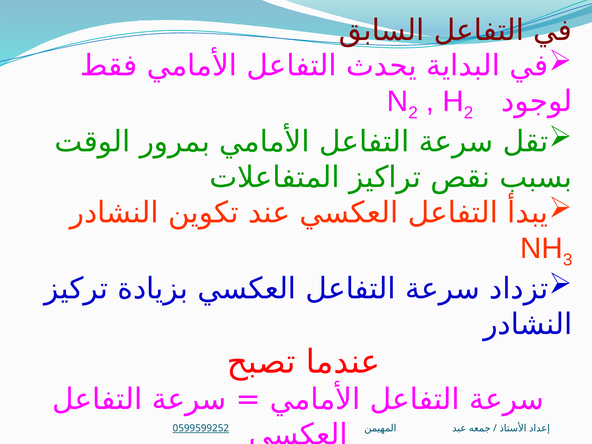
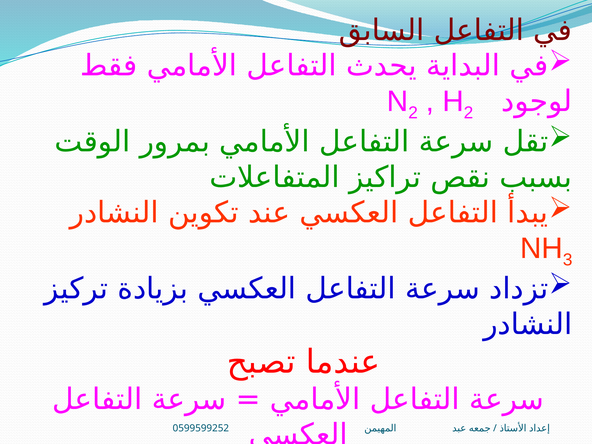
0599599252 underline: present -> none (201, 428)
